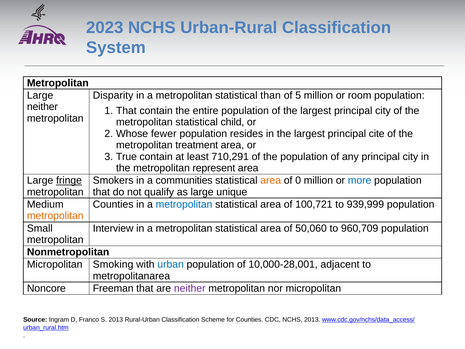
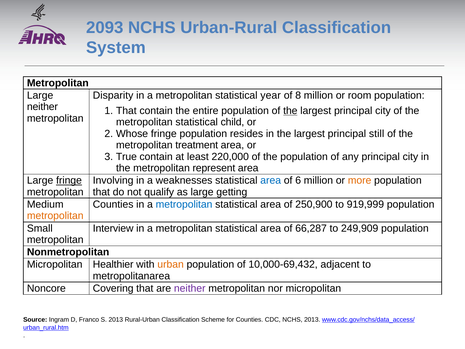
2023: 2023 -> 2093 (105, 28)
than: than -> year (271, 95)
5: 5 -> 8 (298, 95)
the underline: none -> present (290, 111)
Whose fewer: fewer -> fringe (164, 134)
cite: cite -> still (377, 134)
710,291: 710,291 -> 220,000 (230, 157)
Smokers: Smokers -> Involving (113, 180)
communities: communities -> weaknesses (184, 180)
area colour: orange -> blue (271, 180)
0: 0 -> 6 (298, 180)
more colour: blue -> orange (360, 180)
unique: unique -> getting (232, 192)
100,721: 100,721 -> 250,900 (314, 204)
939,999: 939,999 -> 919,999 (365, 204)
50,060: 50,060 -> 66,287 (311, 228)
960,709: 960,709 -> 249,909 (360, 228)
Smoking: Smoking -> Healthier (113, 264)
urban colour: blue -> orange (171, 264)
10,000-28,001: 10,000-28,001 -> 10,000-69,432 (283, 264)
Freeman: Freeman -> Covering (113, 288)
